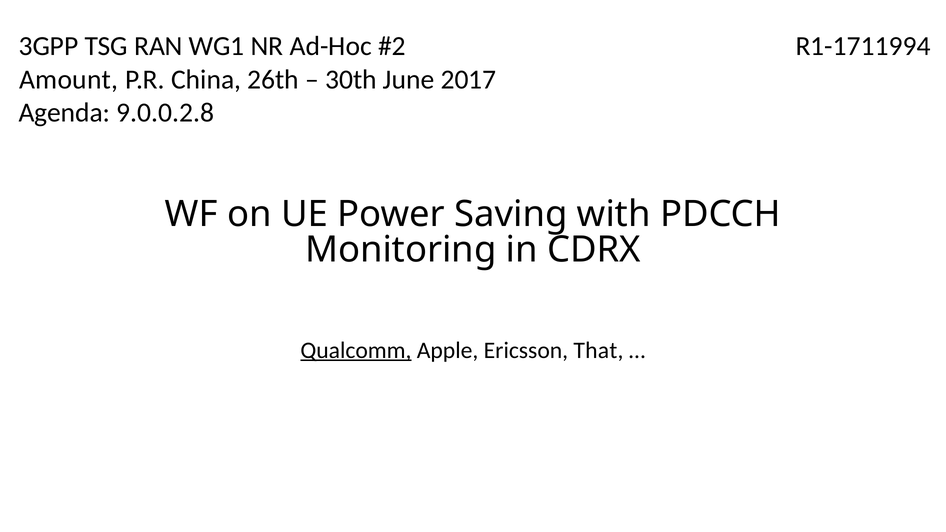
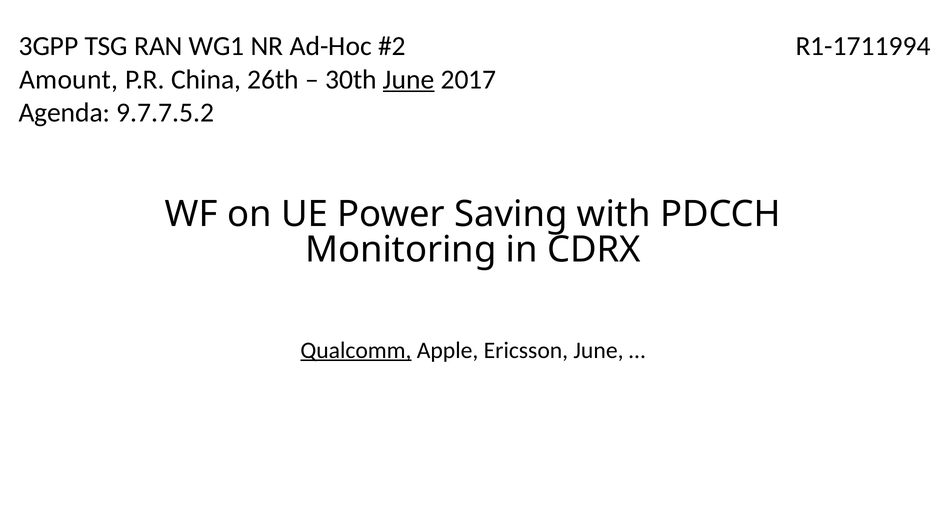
June underline: none -> present (409, 79)
9.0.0.2.8: 9.0.0.2.8 -> 9.7.7.5.2 (165, 113)
Ericsson That: That -> June (599, 350)
